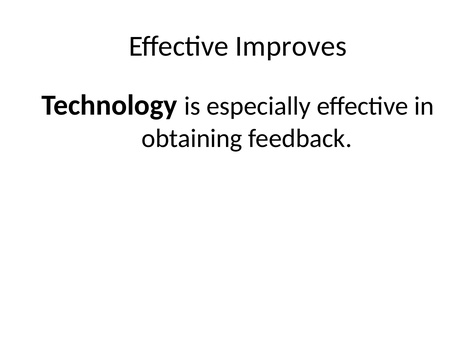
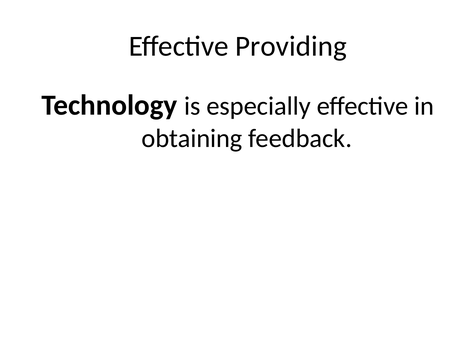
Improves: Improves -> Providing (291, 46)
